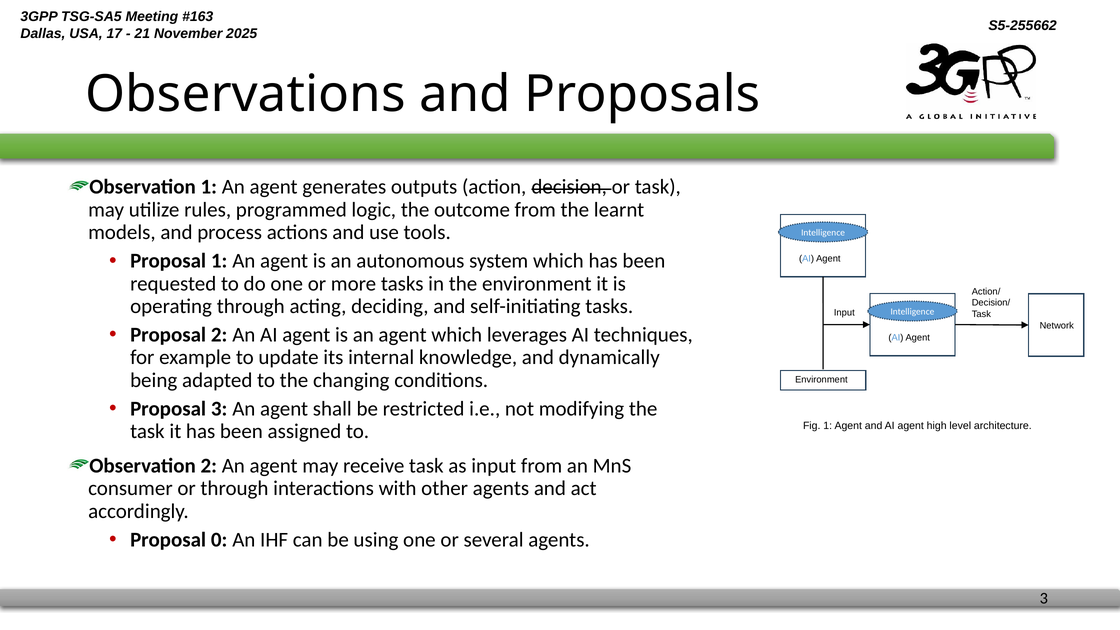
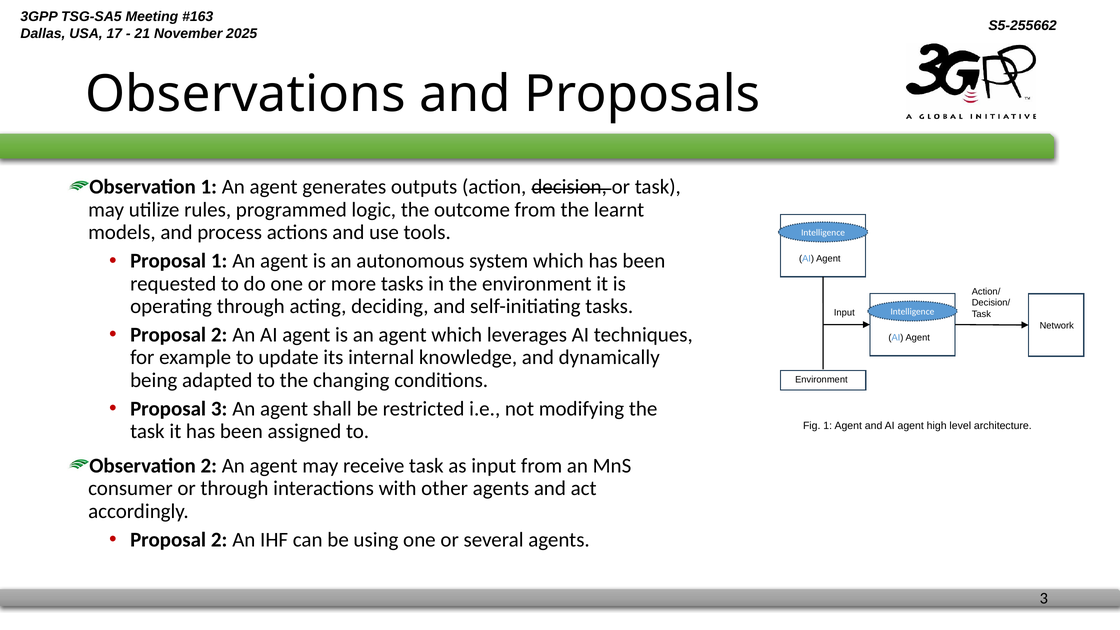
0: 0 -> 2 (219, 540)
